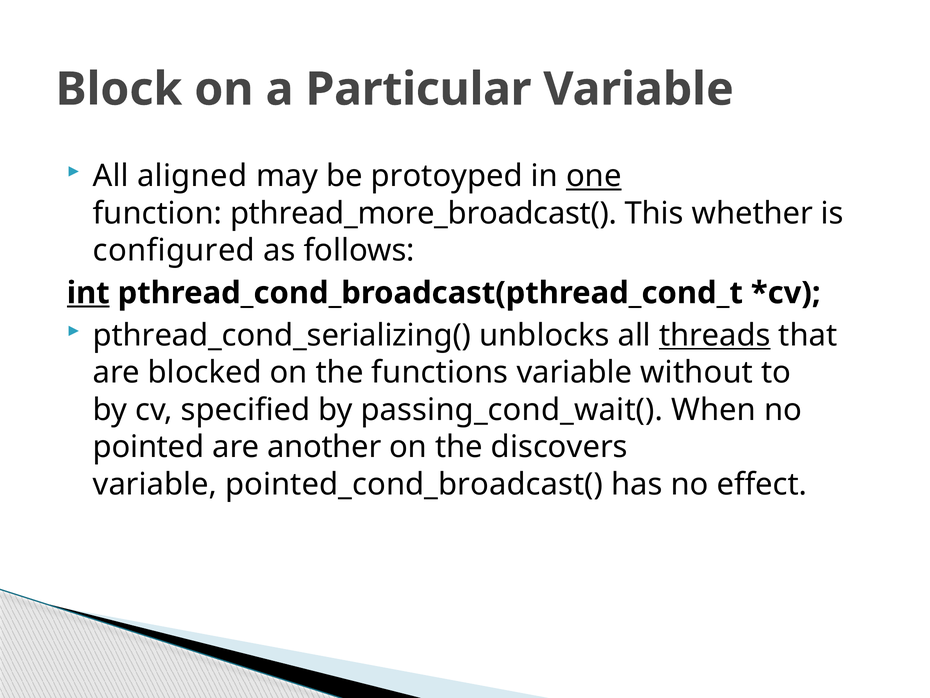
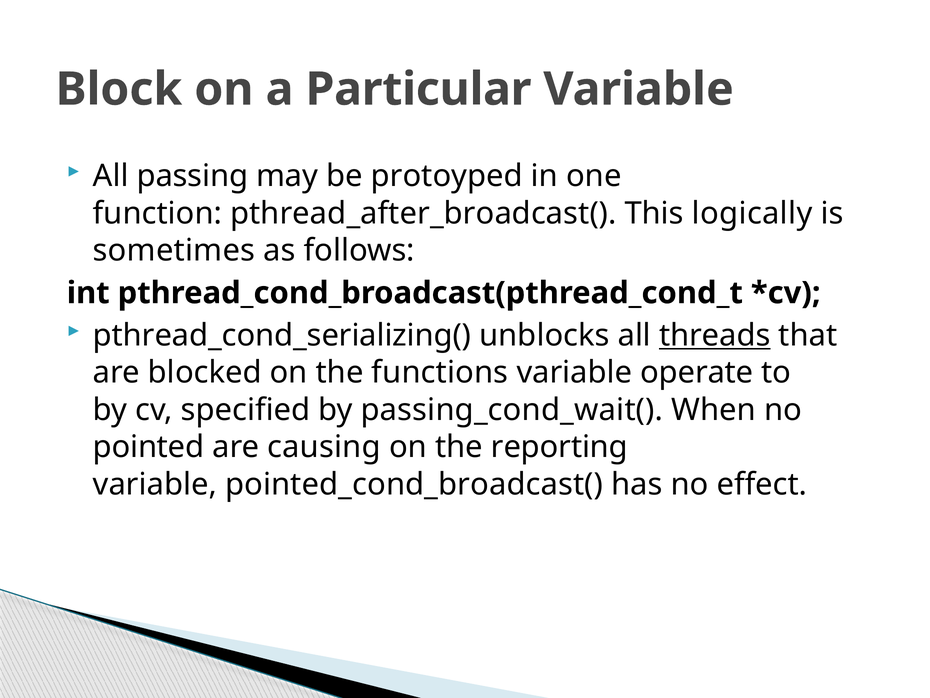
aligned: aligned -> passing (192, 176)
one underline: present -> none (594, 176)
pthread_more_broadcast(: pthread_more_broadcast( -> pthread_after_broadcast( (423, 213)
whether: whether -> logically (752, 213)
configured: configured -> sometimes (174, 250)
int underline: present -> none (88, 293)
without: without -> operate (697, 372)
another: another -> causing (324, 447)
discovers: discovers -> reporting (559, 447)
